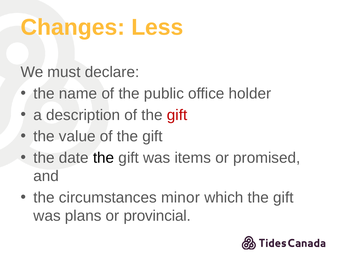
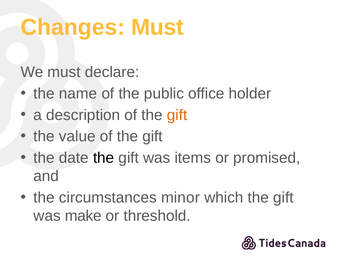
Changes Less: Less -> Must (157, 27)
gift colour: red -> orange (177, 115)
plans: plans -> make (83, 216)
provincial: provincial -> threshold (157, 216)
